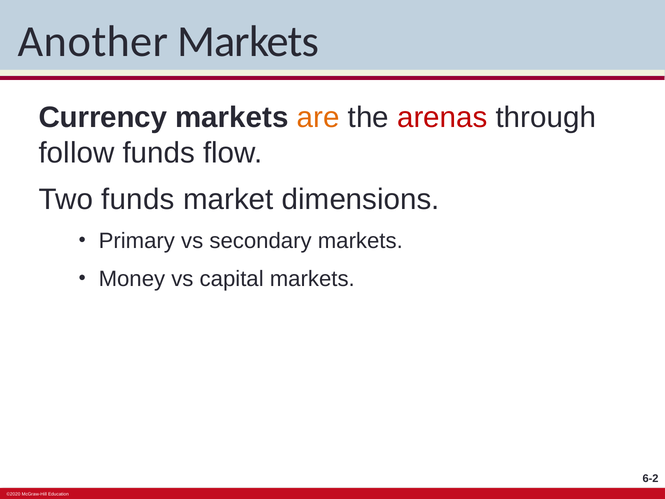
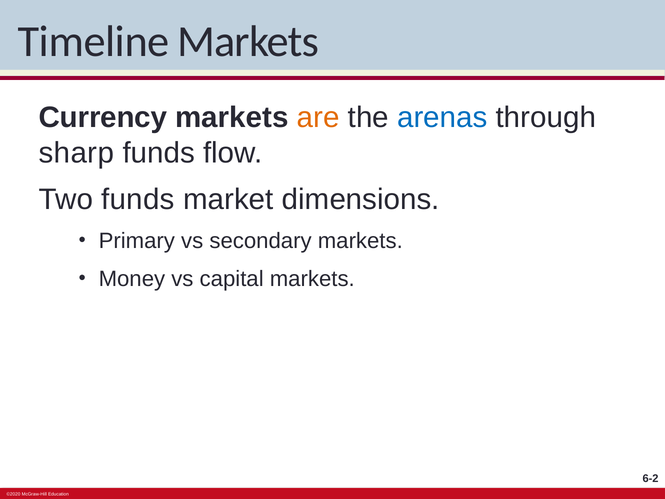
Another: Another -> Timeline (94, 42)
arenas colour: red -> blue (442, 117)
follow: follow -> sharp (76, 153)
